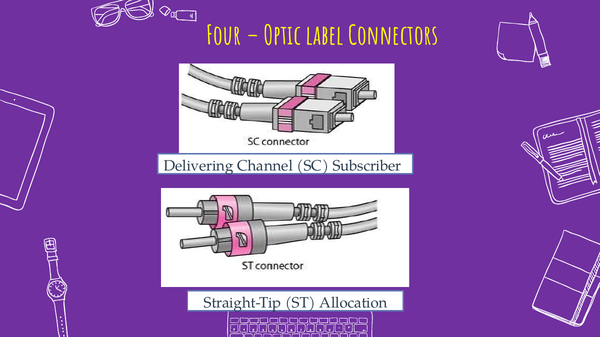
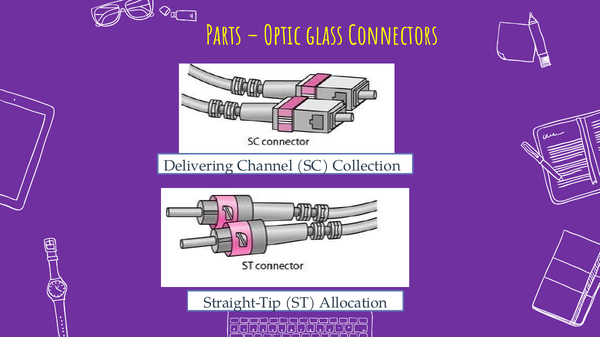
Four: Four -> Parts (224, 36)
label: label -> glass (325, 36)
Subscriber: Subscriber -> Collection (367, 166)
